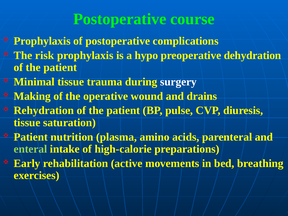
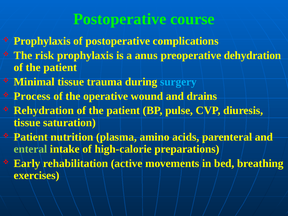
hypo: hypo -> anus (146, 55)
surgery colour: white -> light blue (178, 82)
Making: Making -> Process (32, 96)
